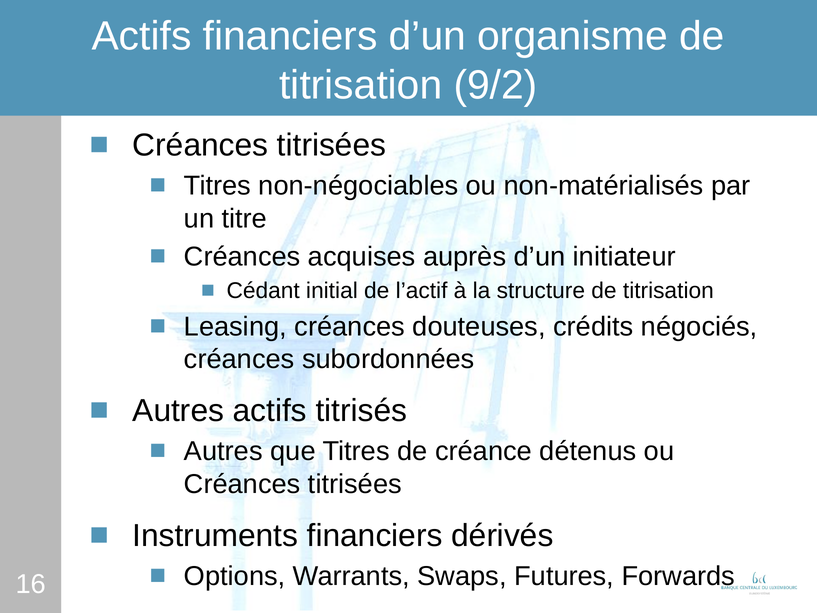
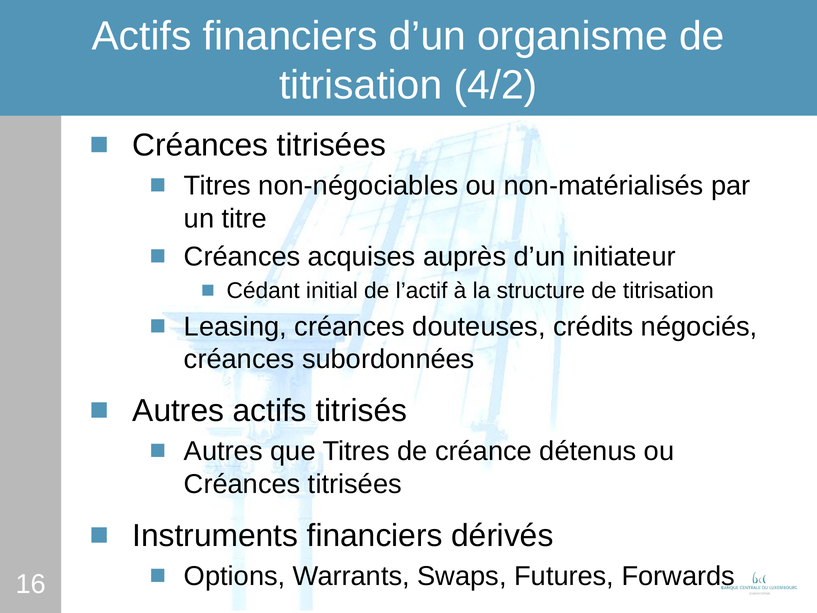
9/2: 9/2 -> 4/2 (496, 85)
